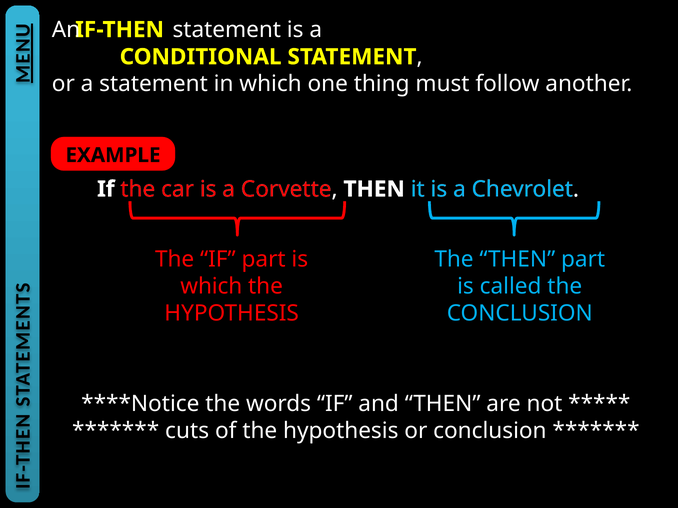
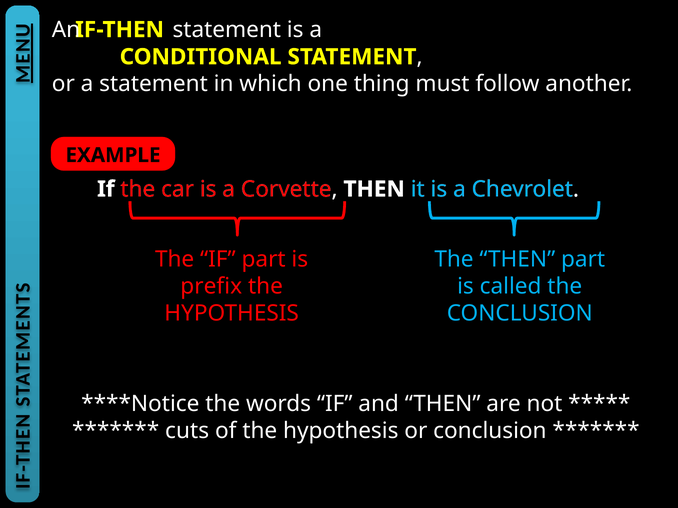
which: which -> prefix (211, 287)
